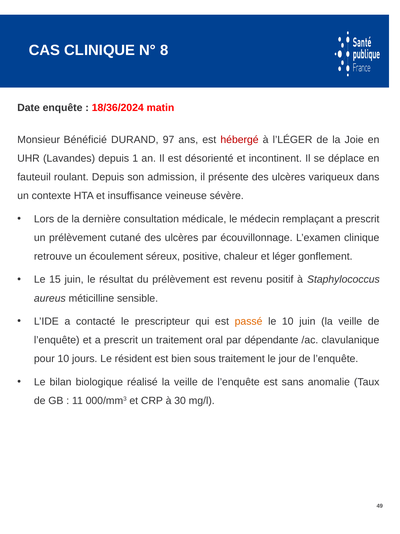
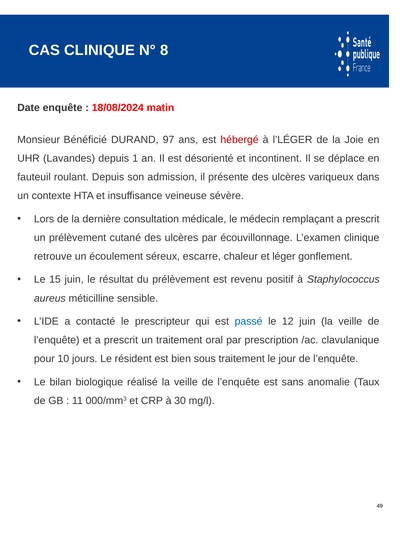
18/36/2024: 18/36/2024 -> 18/08/2024 (118, 108)
positive: positive -> escarre (202, 256)
passé colour: orange -> blue (249, 321)
le 10: 10 -> 12 (288, 321)
dépendante: dépendante -> prescription (271, 340)
